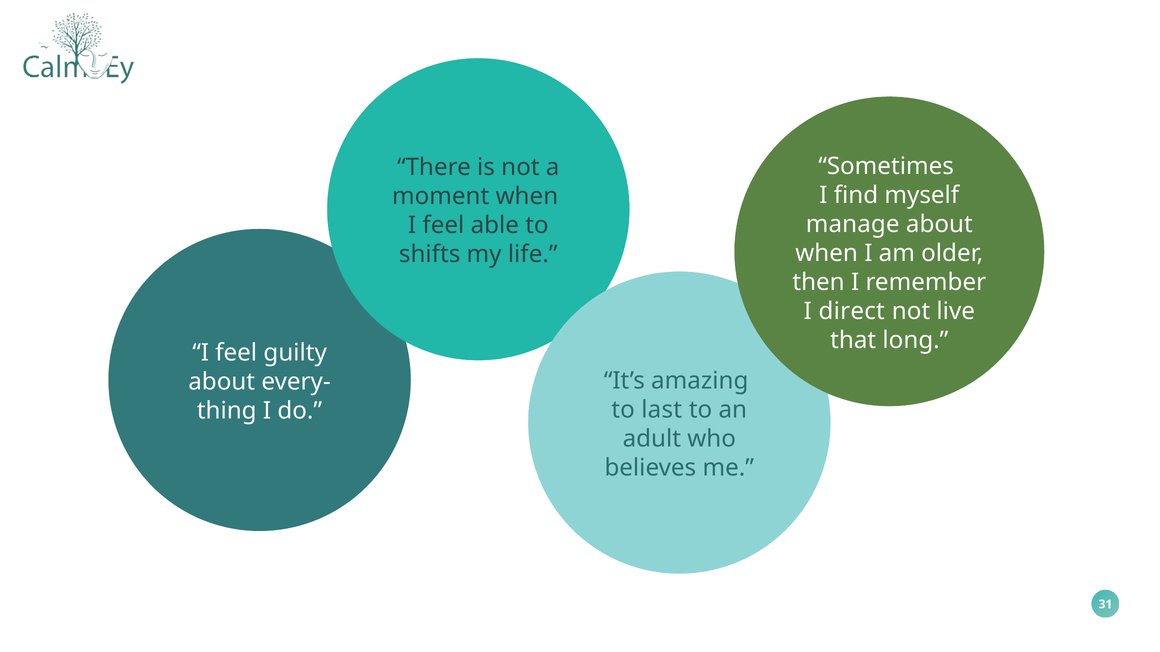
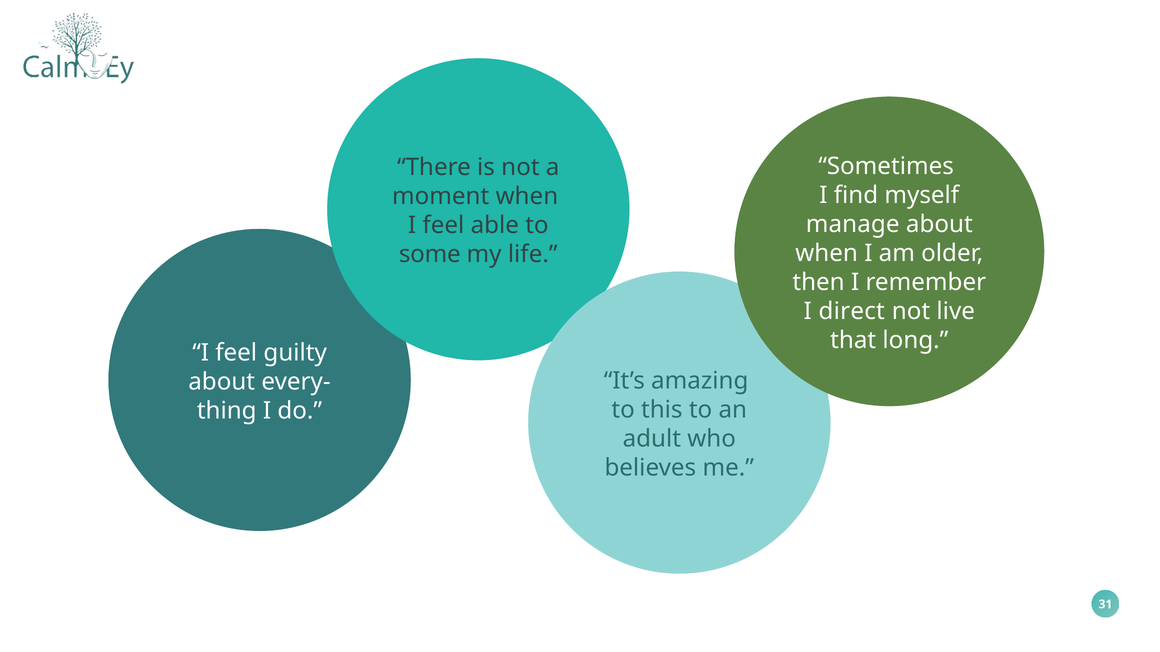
shifts: shifts -> some (430, 255)
last: last -> this (662, 410)
